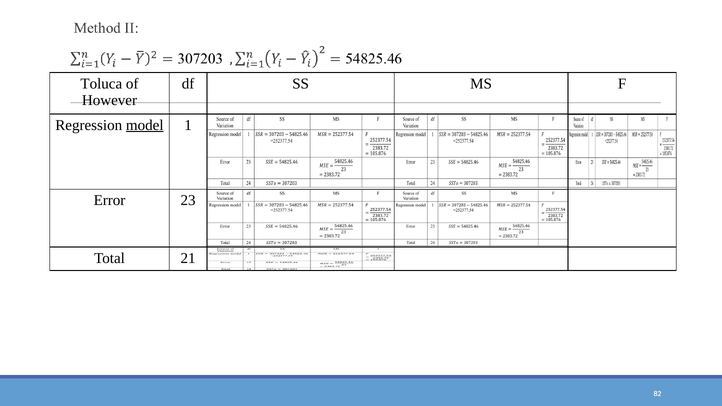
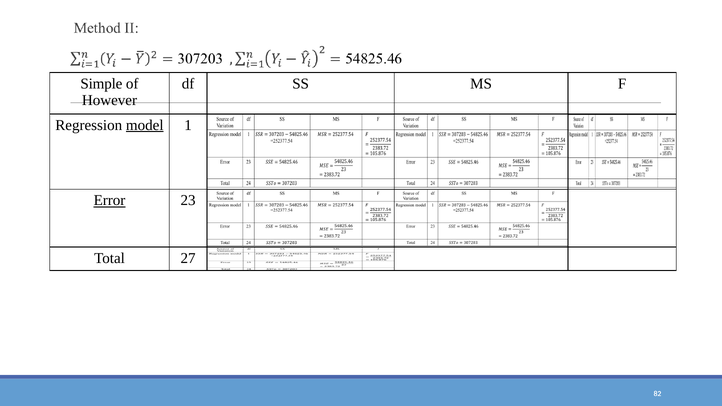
Toluca: Toluca -> Simple (101, 84)
Error underline: none -> present (109, 201)
21: 21 -> 27 (188, 258)
